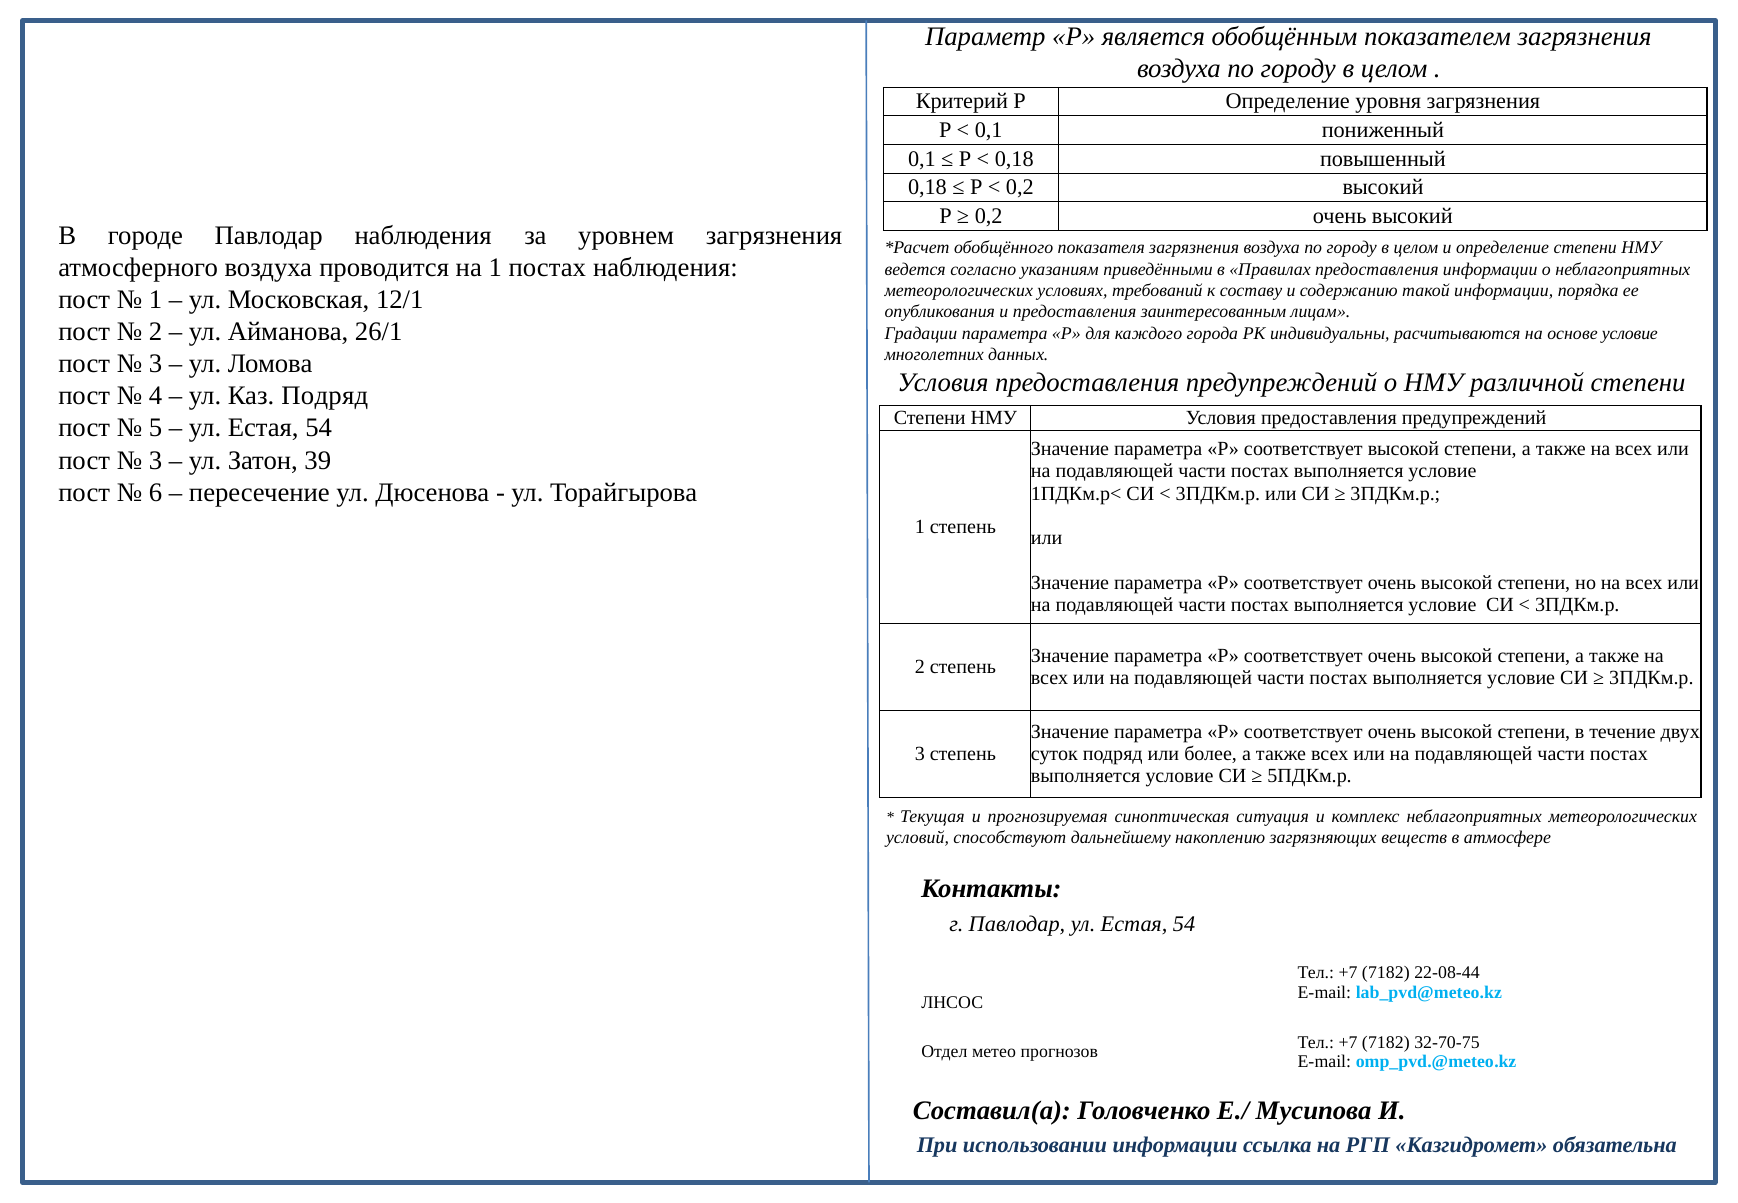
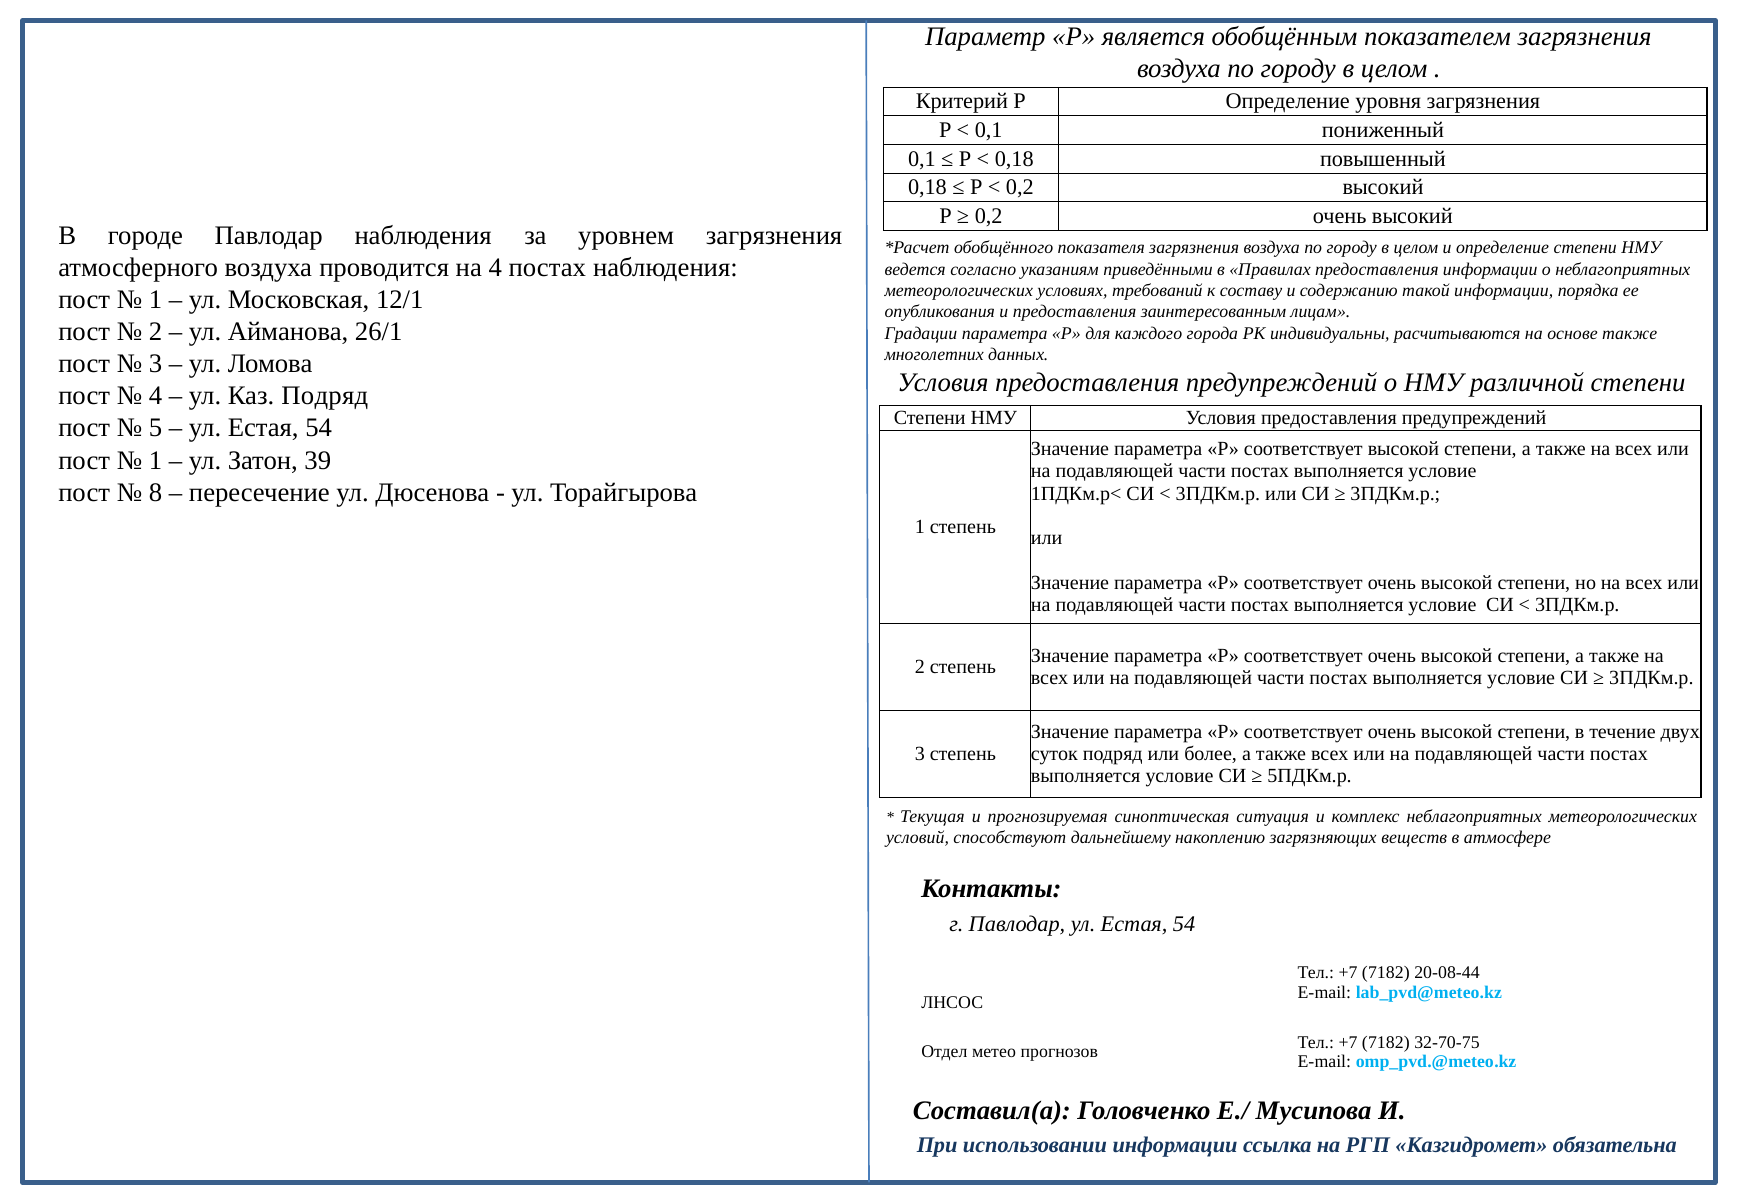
на 1: 1 -> 4 (495, 268)
основе условие: условие -> также (1630, 333)
3: 3 -> 1 (156, 460)
6: 6 -> 8 (156, 492)
22-08-44: 22-08-44 -> 20-08-44 (1447, 973)
